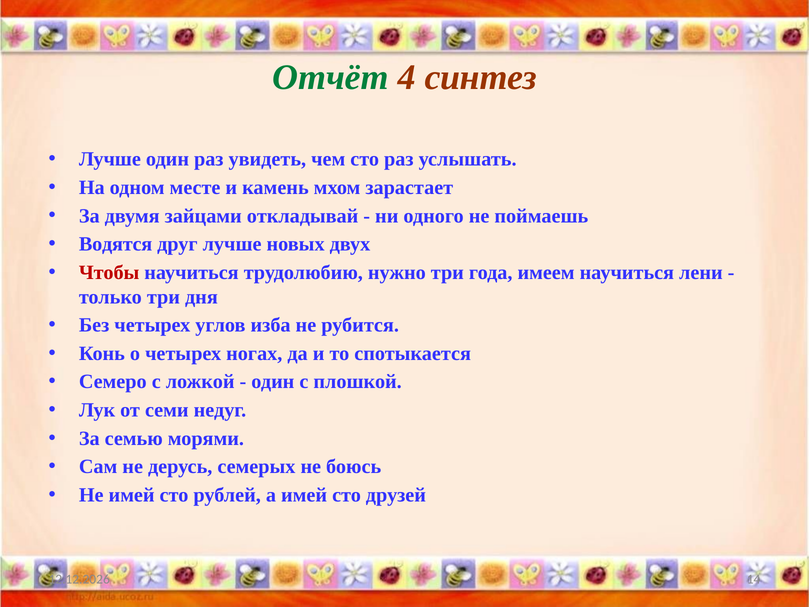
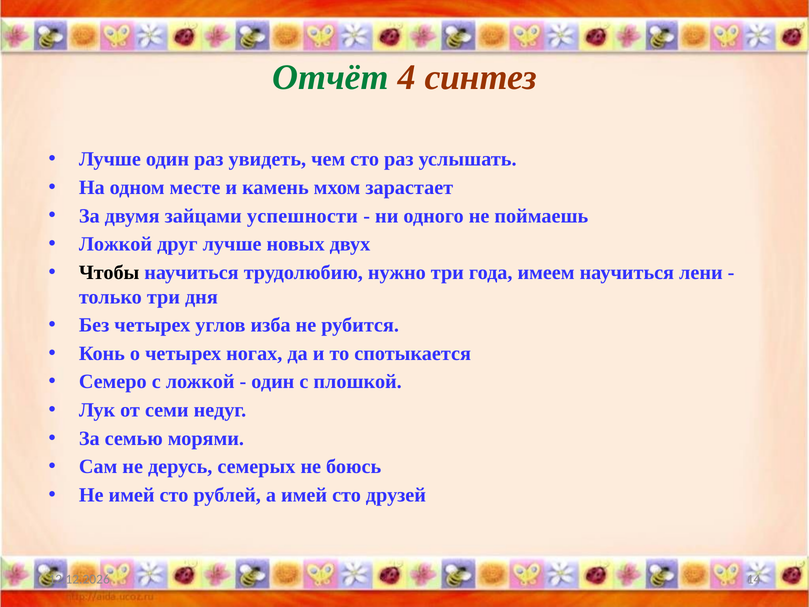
откладывай: откладывай -> успешности (302, 216)
Водятся: Водятся -> Ложкой (115, 244)
Чтобы colour: red -> black (109, 272)
